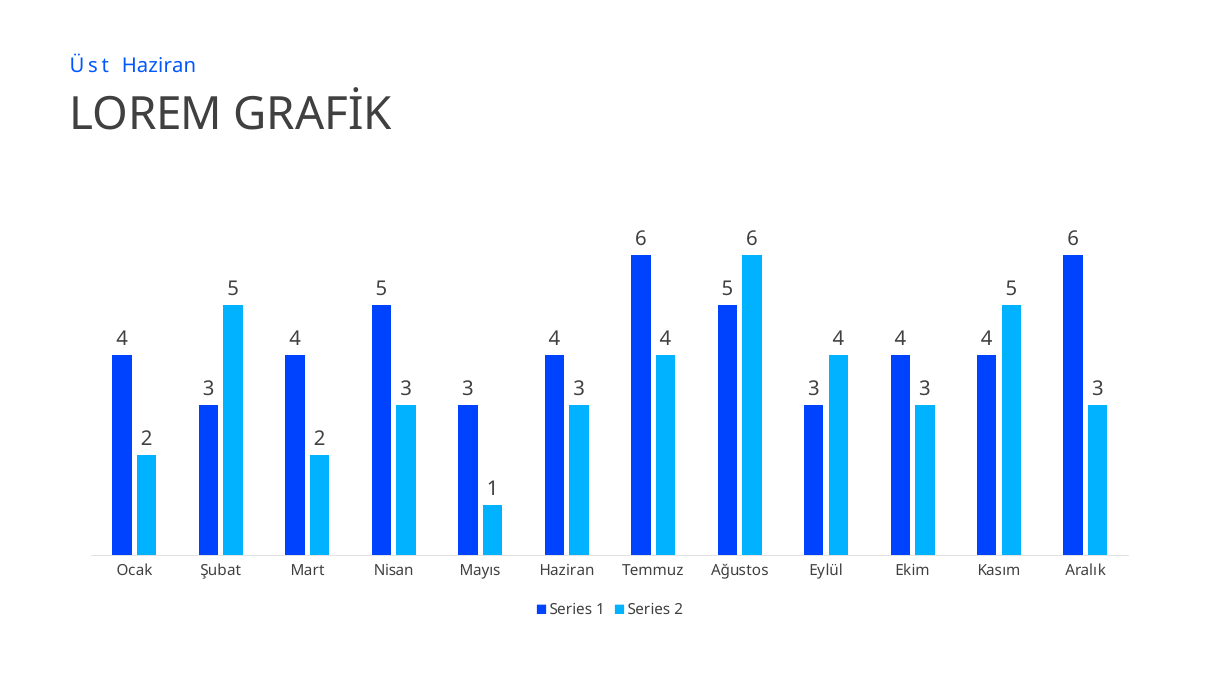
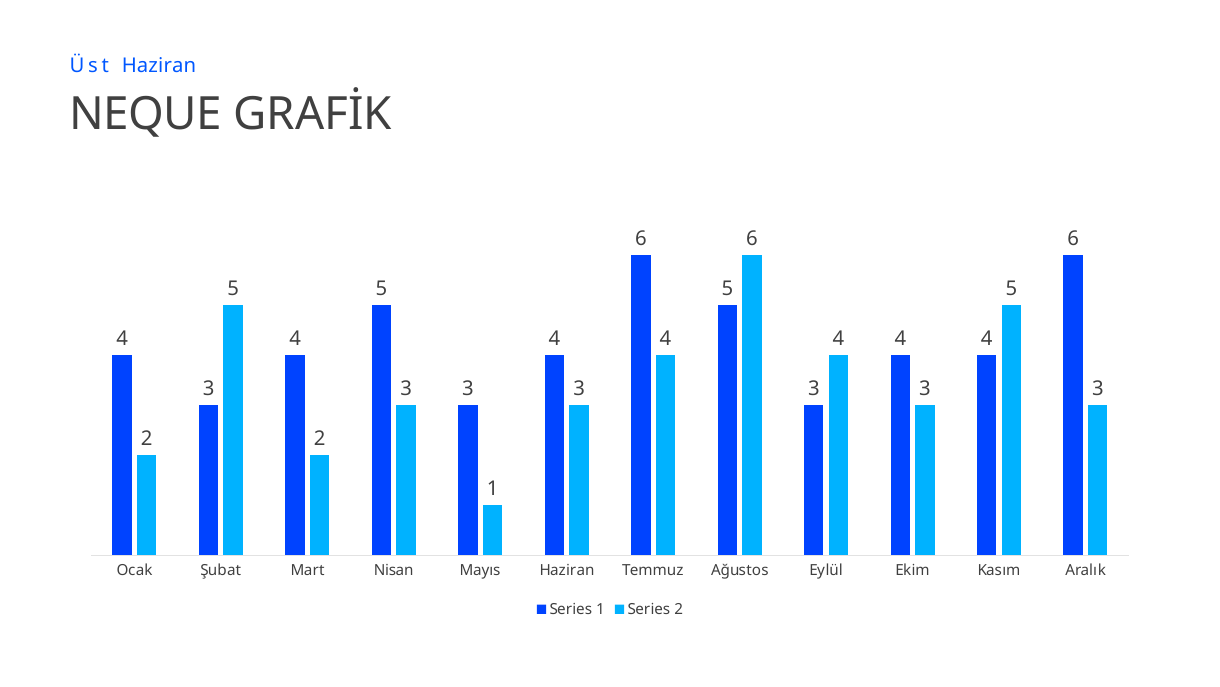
LOREM: LOREM -> NEQUE (146, 115)
